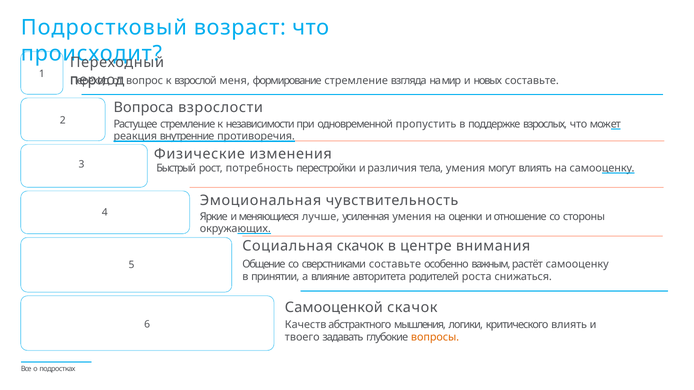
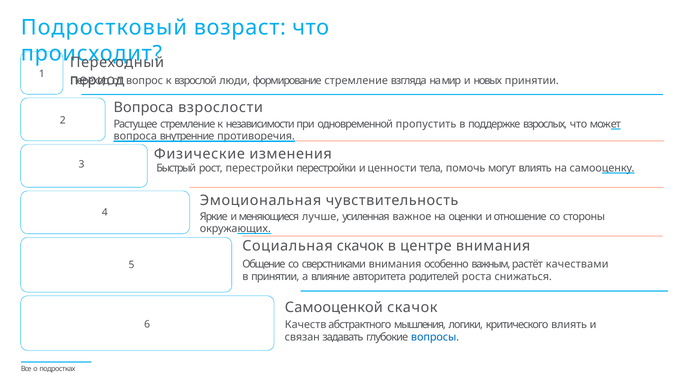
меня: меня -> люди (235, 81)
новых составьте: составьте -> принятии (532, 81)
реакция: реакция -> вопроса (135, 136)
рост потребность: потребность -> перестройки (260, 168)
различия: различия -> ценности (392, 168)
тела умения: умения -> помочь (466, 168)
усиленная умения: умения -> важное (412, 217)
сверстниками составьте: составьте -> внимания (395, 264)
растёт самооценку: самооценку -> качествами (577, 264)
твоего: твоего -> связан (302, 338)
вопросы colour: orange -> blue (435, 338)
